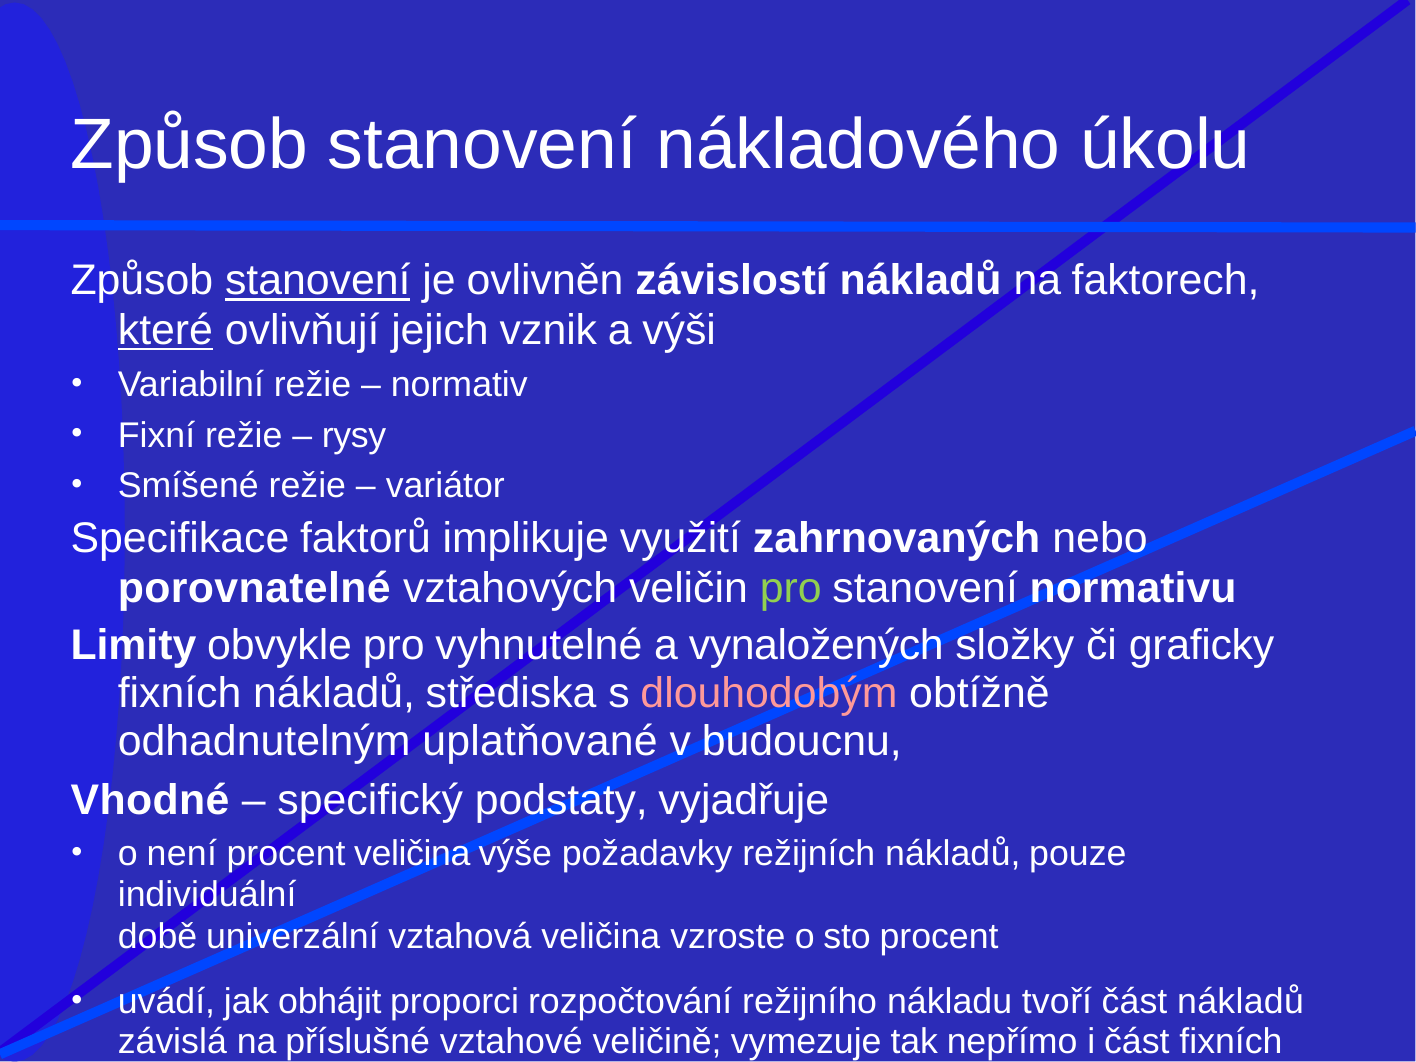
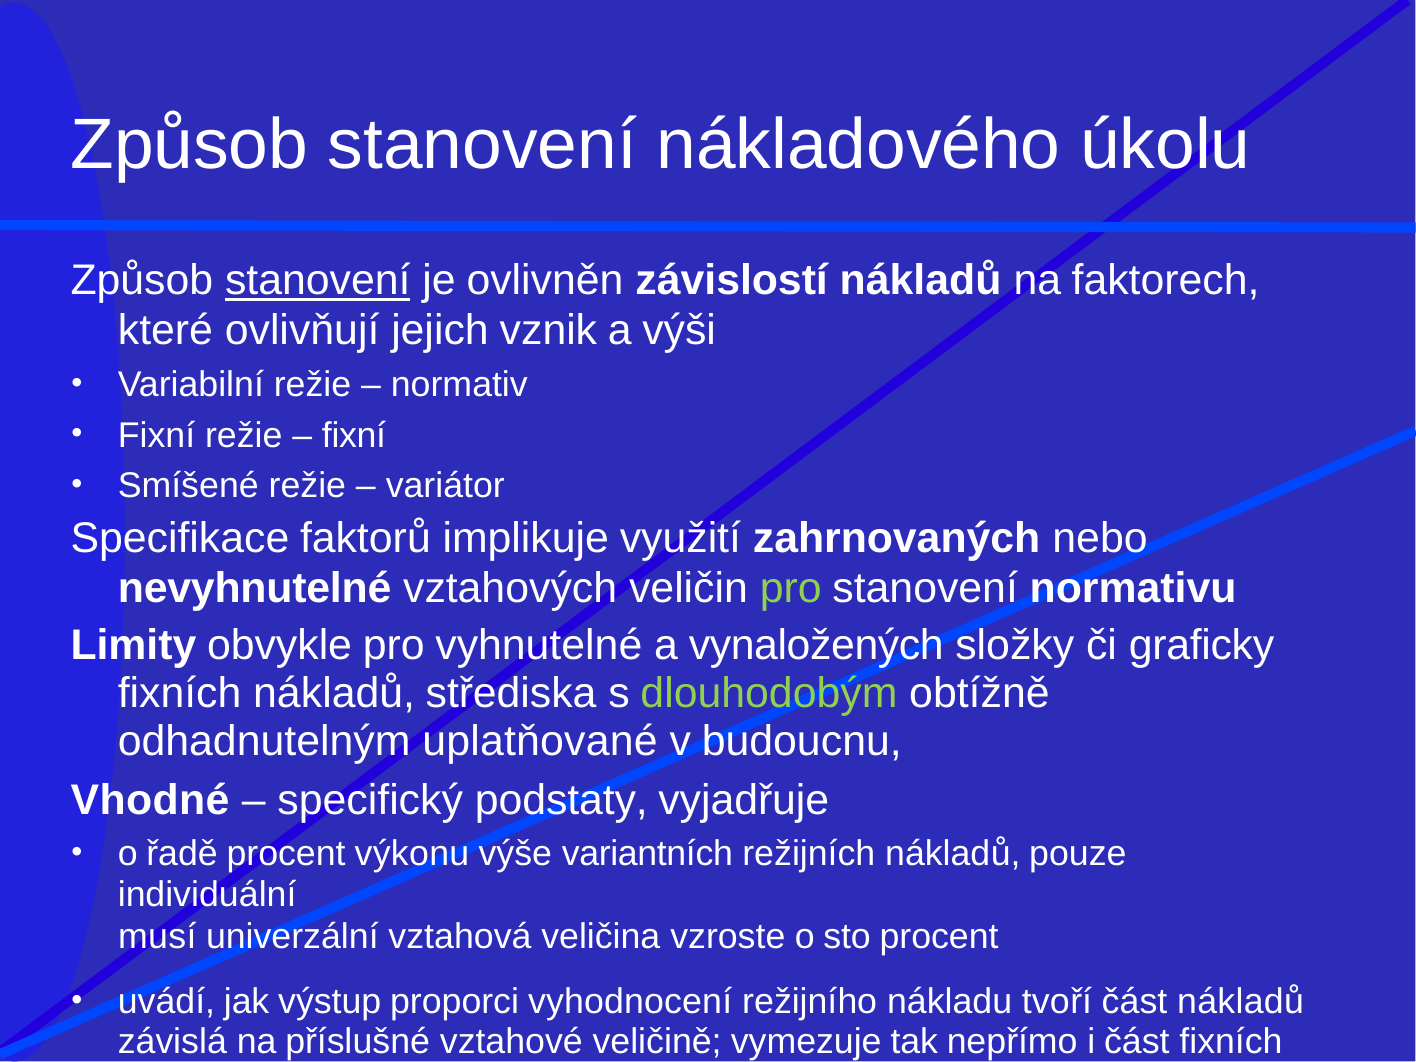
které underline: present -> none (165, 330)
rysy: rysy -> fixní (354, 435)
porovnatelné: porovnatelné -> nevyhnutelné (255, 588)
dlouhodobým colour: pink -> light green (769, 694)
není: není -> řadě (182, 854)
procent veličina: veličina -> výkonu (412, 854)
požadavky: požadavky -> variantních (647, 854)
době: době -> musí (157, 936)
obhájit: obhájit -> výstup (330, 1002)
rozpočtování: rozpočtování -> vyhodnocení (630, 1002)
